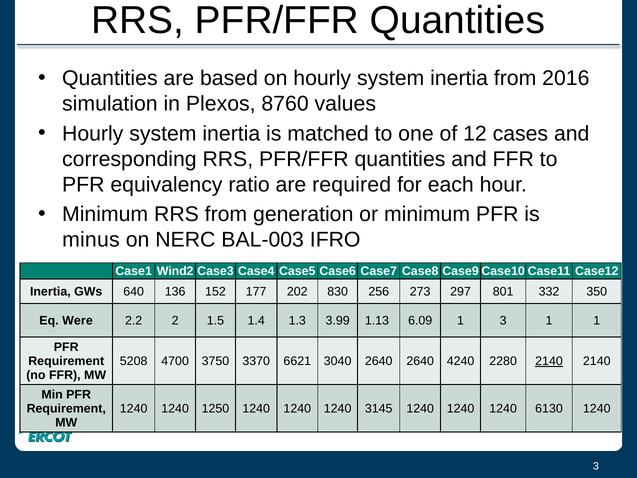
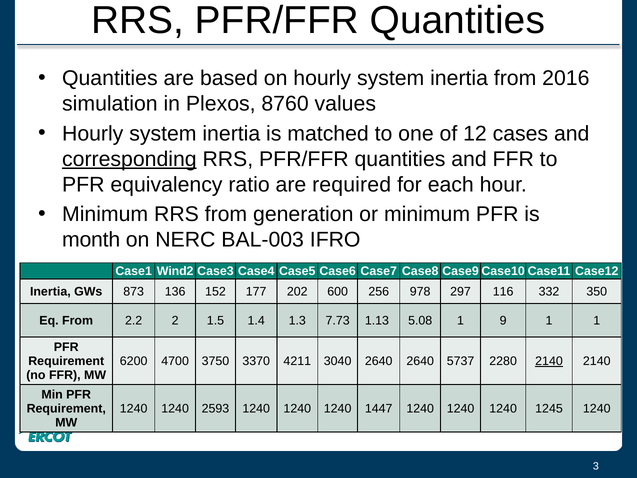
corresponding underline: none -> present (129, 159)
minus: minus -> month (91, 240)
640: 640 -> 873 (134, 292)
830: 830 -> 600 (338, 292)
273: 273 -> 978 (420, 292)
801: 801 -> 116 (503, 292)
Eq Were: Were -> From (78, 321)
3.99: 3.99 -> 7.73 (338, 321)
6.09: 6.09 -> 5.08 (420, 321)
1 3: 3 -> 9 (503, 321)
5208: 5208 -> 6200 (134, 361)
6621: 6621 -> 4211 (297, 361)
4240: 4240 -> 5737 (461, 361)
1250: 1250 -> 2593 (215, 408)
3145: 3145 -> 1447 (379, 408)
6130: 6130 -> 1245 (549, 408)
